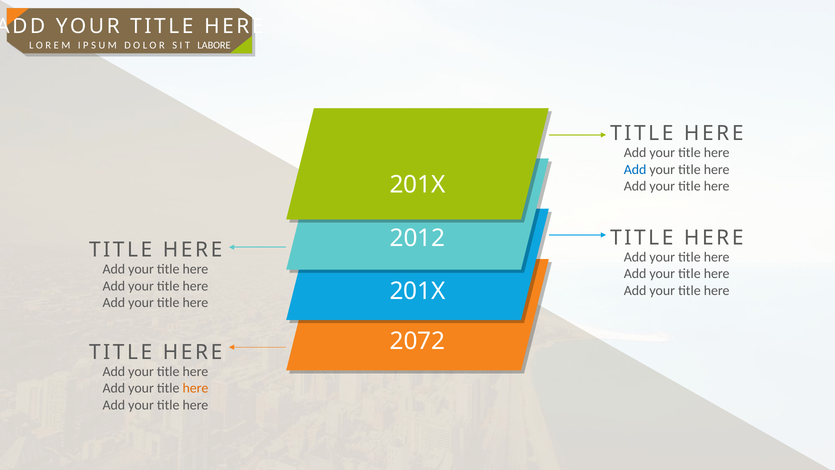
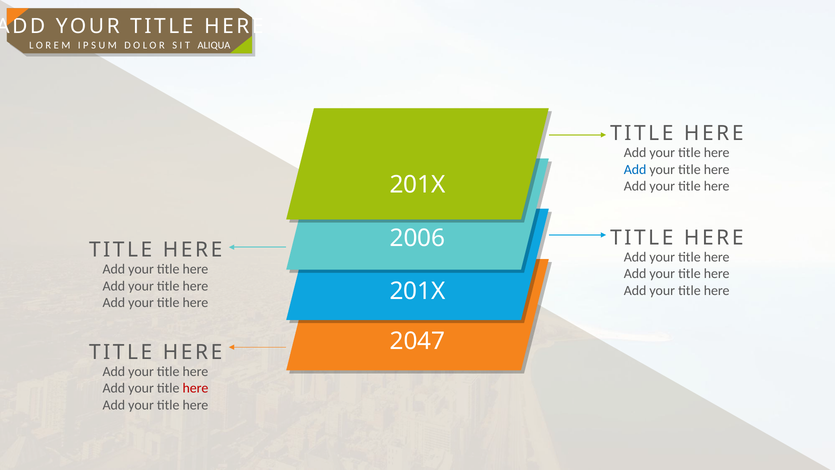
LABORE: LABORE -> ALIQUA (214, 45)
2012: 2012 -> 2006 (417, 238)
2072: 2072 -> 2047 (417, 341)
here colour: orange -> red (195, 388)
